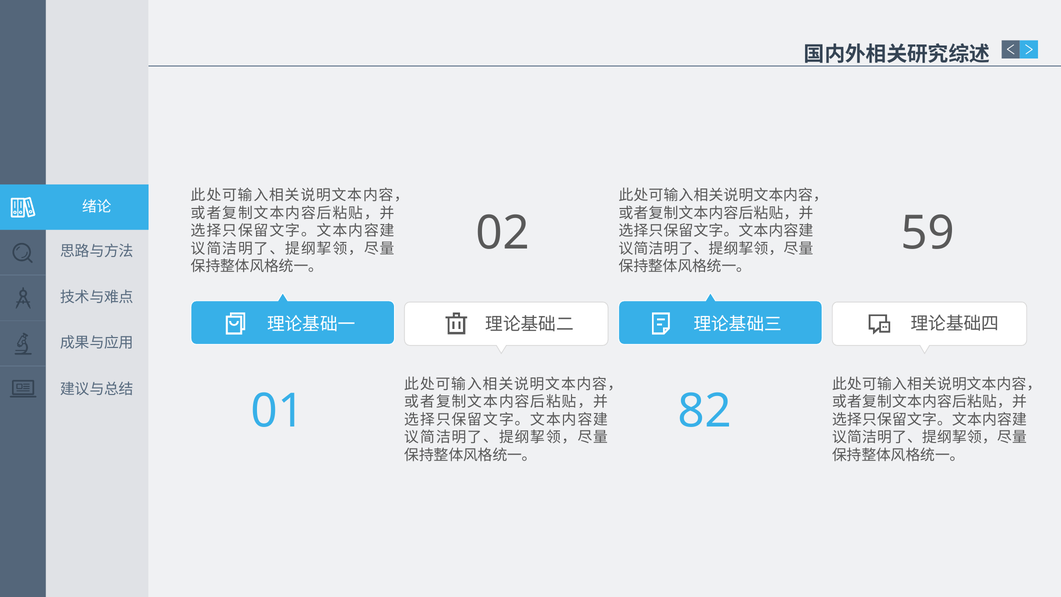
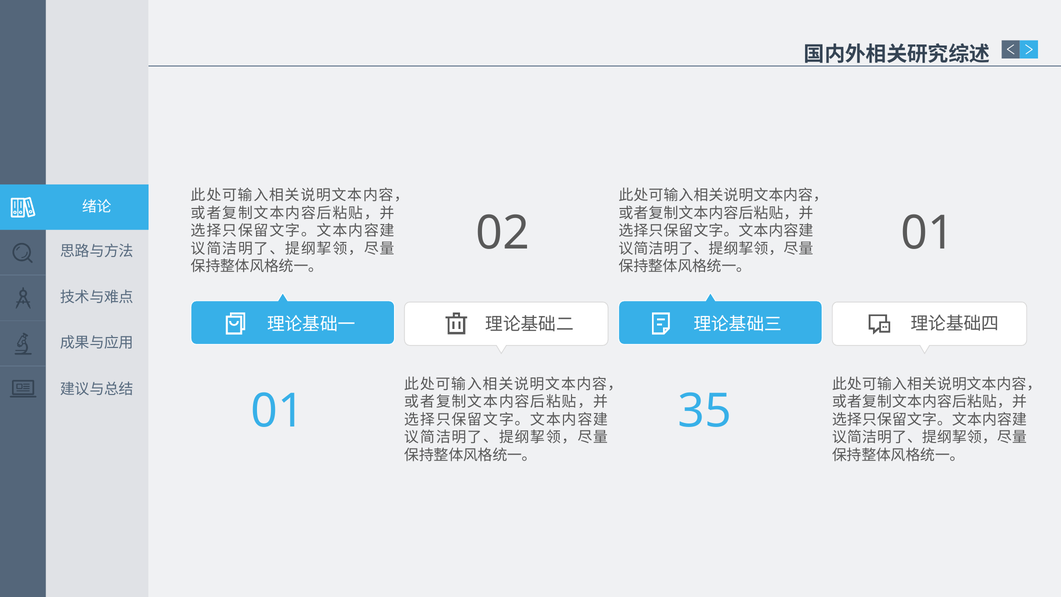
02 59: 59 -> 01 (928, 233)
82: 82 -> 35 (705, 411)
